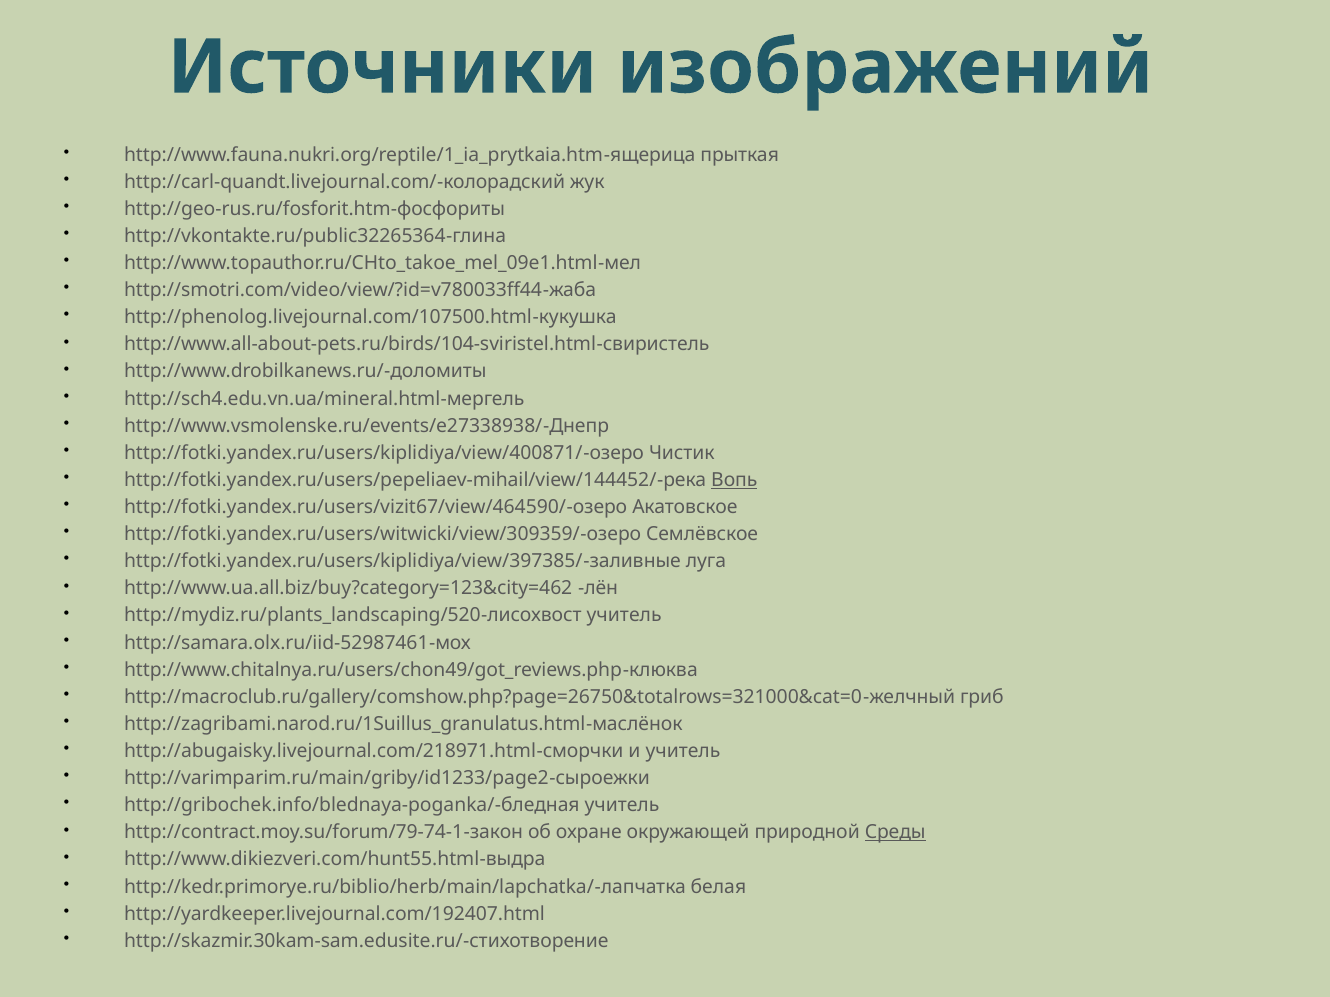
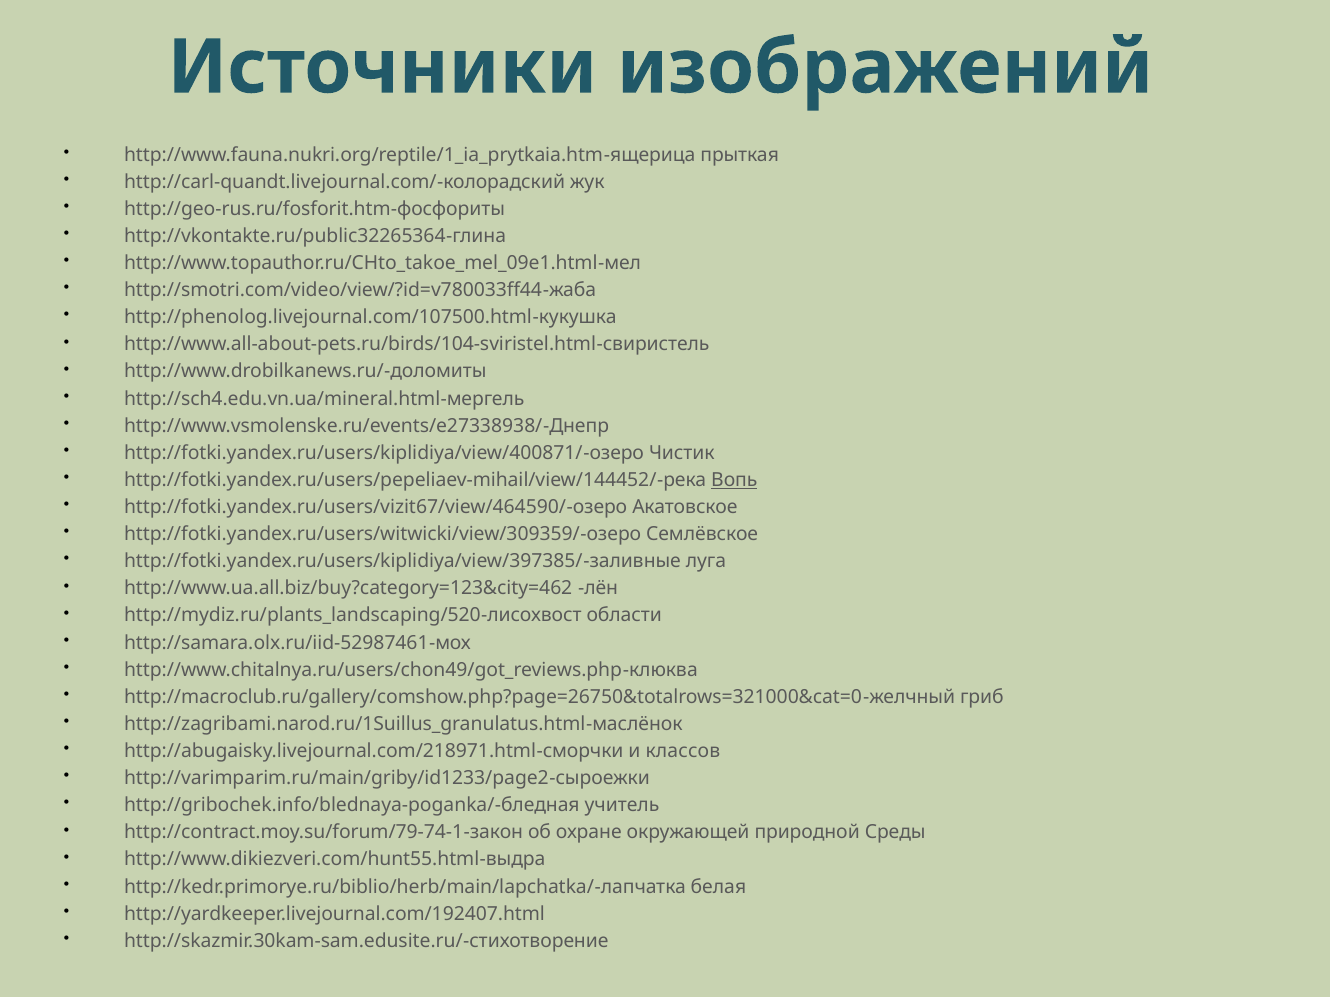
http://mydiz.ru/plants_landscaping/520-лисохвост учитель: учитель -> области (624, 616)
и учитель: учитель -> классов (683, 751)
Среды underline: present -> none (895, 833)
